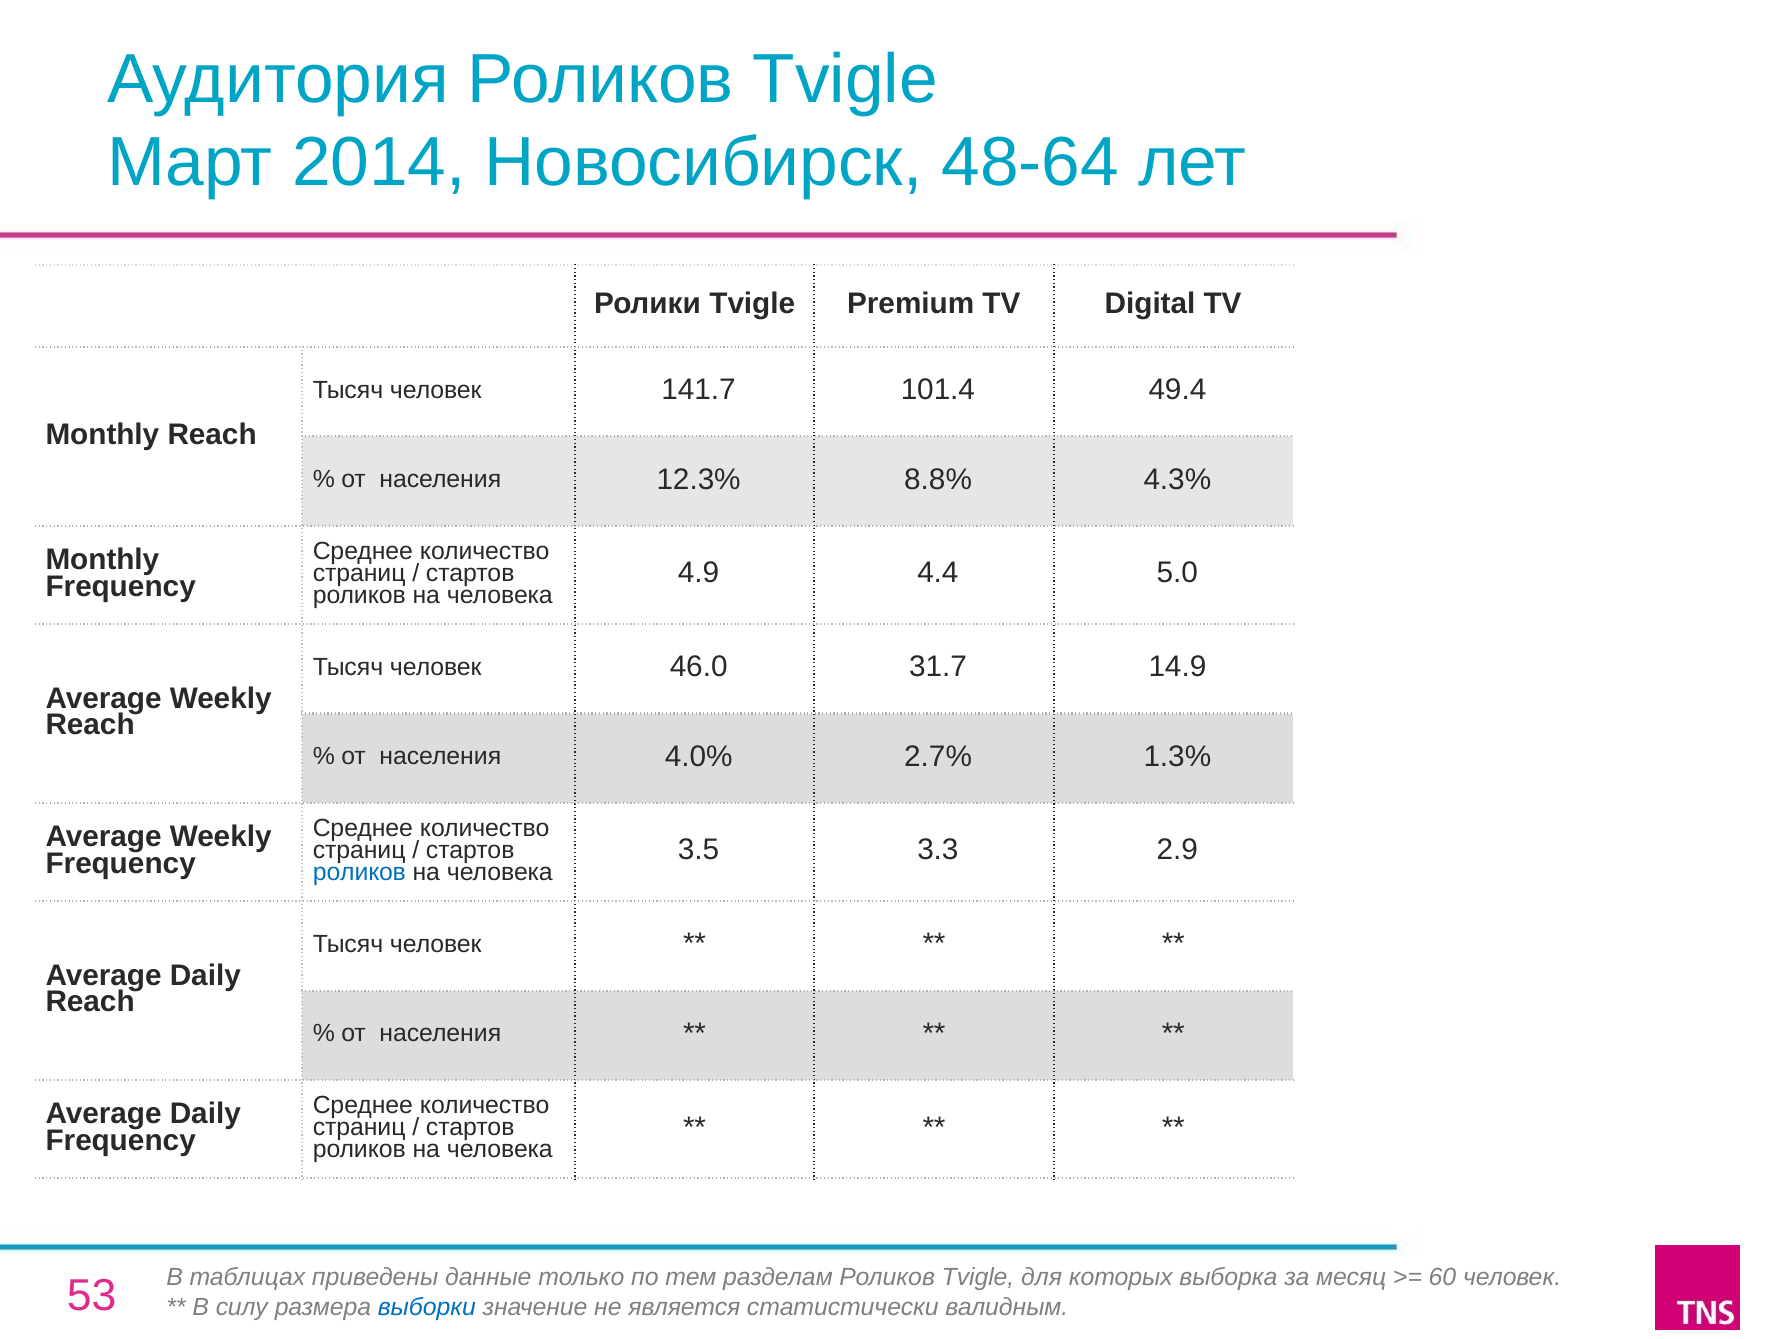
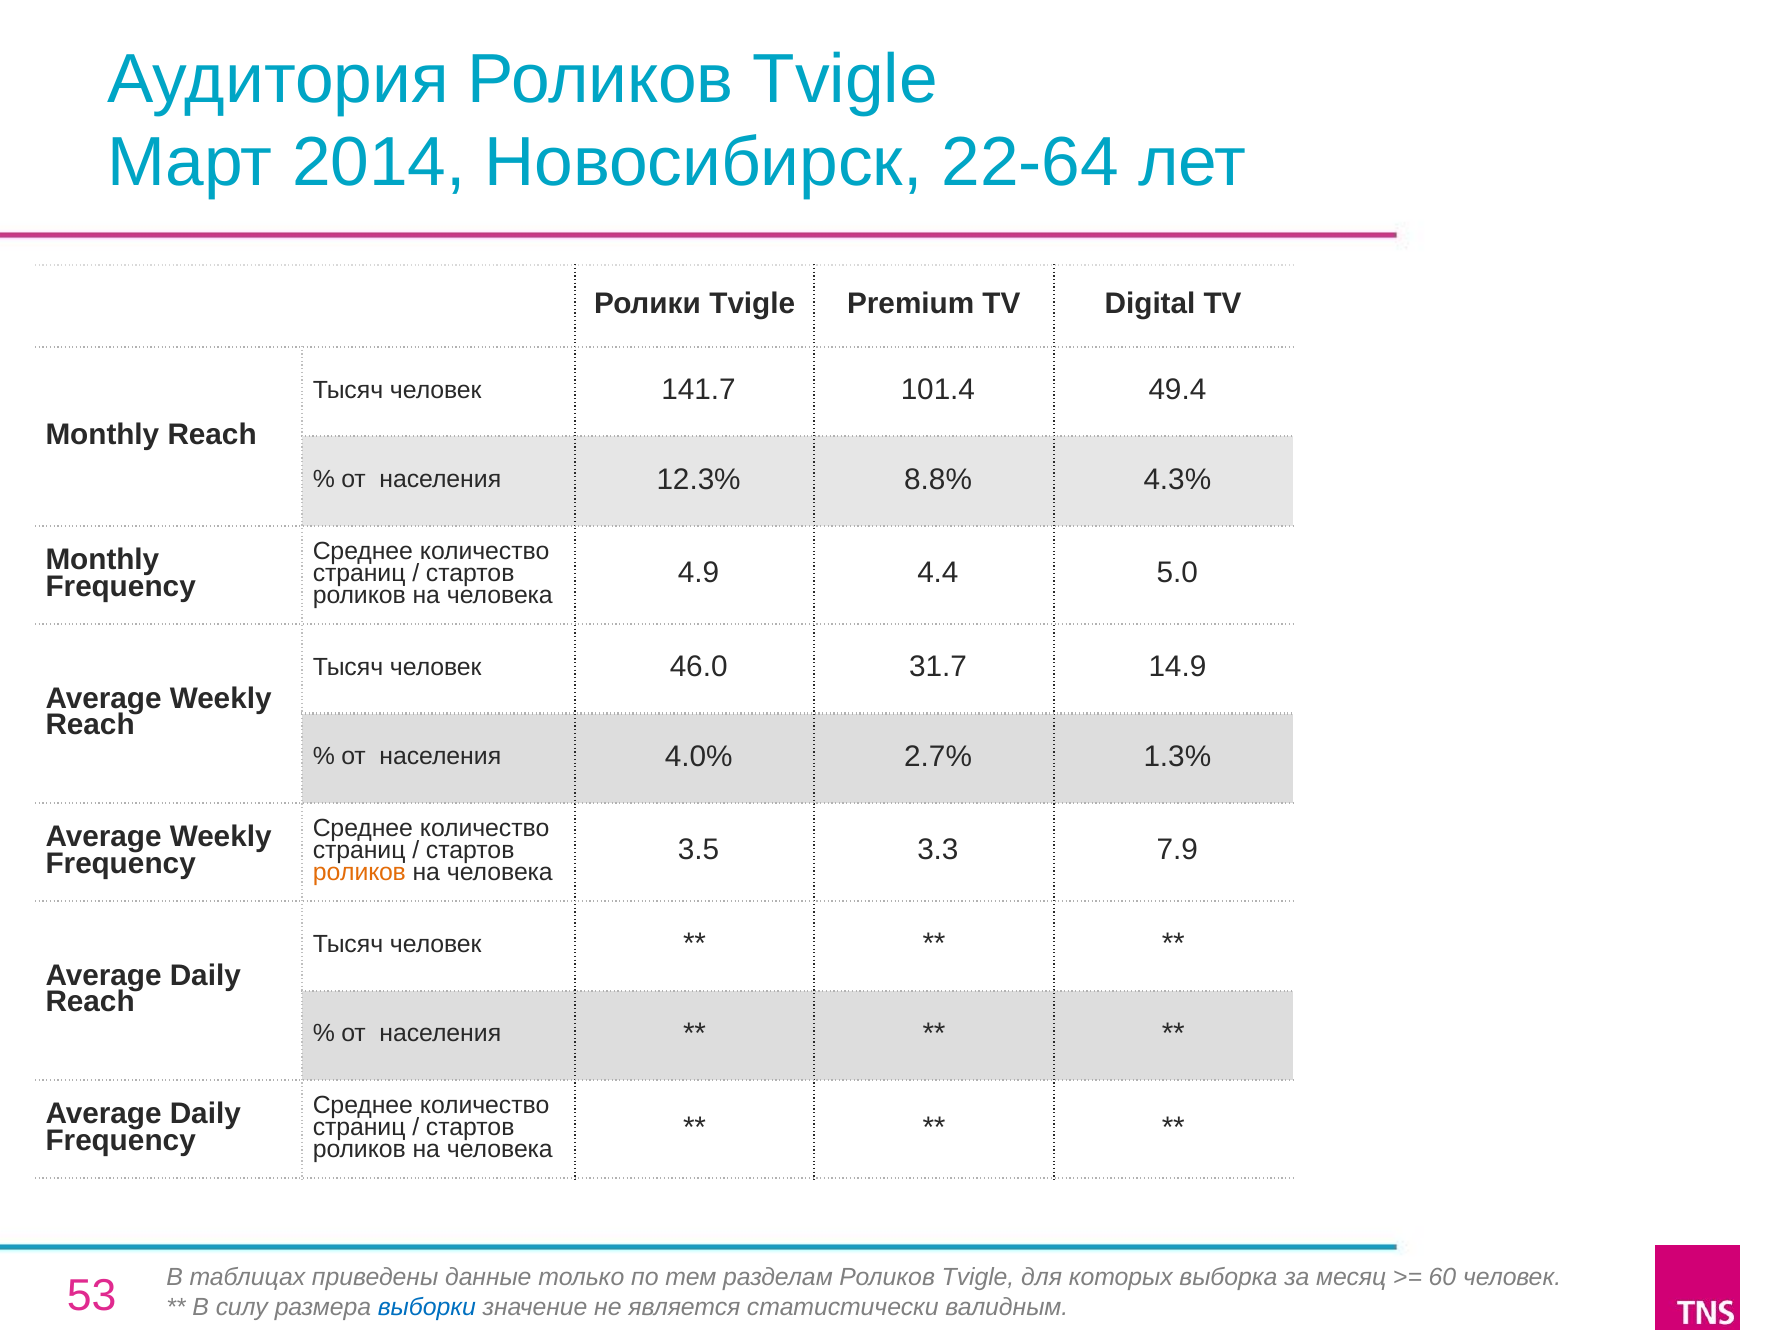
48-64: 48-64 -> 22-64 (1030, 163)
2.9: 2.9 -> 7.9 (1177, 850)
роликов colour: blue -> orange (359, 873)
